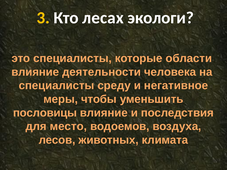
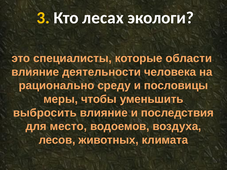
специалисты: специалисты -> рационально (57, 86)
негативное: негативное -> пословицы (176, 86)
пословицы: пословицы -> выбросить (45, 113)
